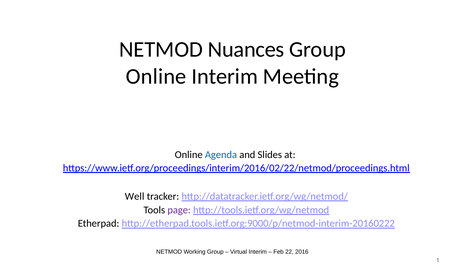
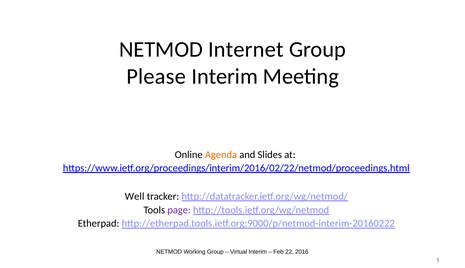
Nuances: Nuances -> Internet (246, 50)
Online: Online -> Please (156, 77)
Agenda colour: blue -> orange (221, 155)
